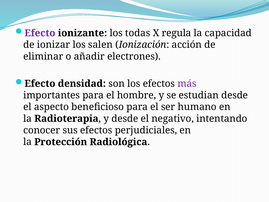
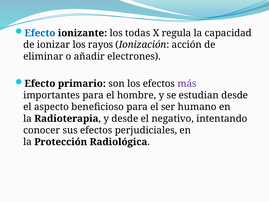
Efecto colour: purple -> blue (40, 33)
salen: salen -> rayos (101, 45)
densidad: densidad -> primario (82, 84)
